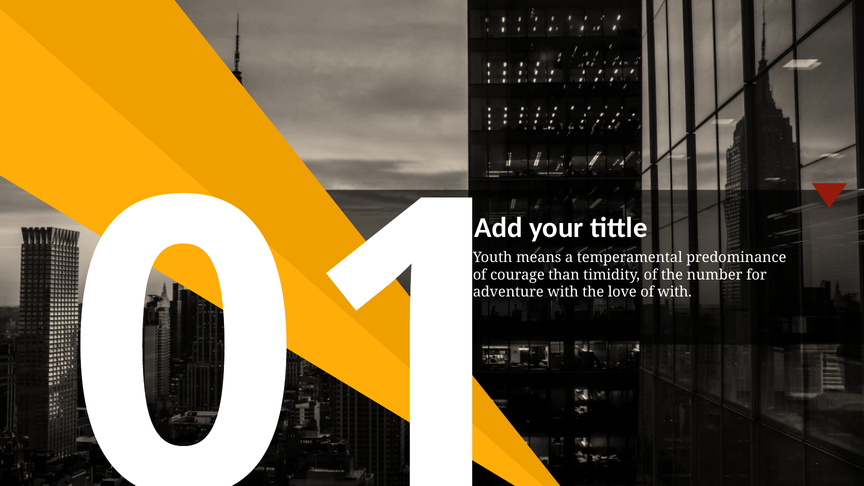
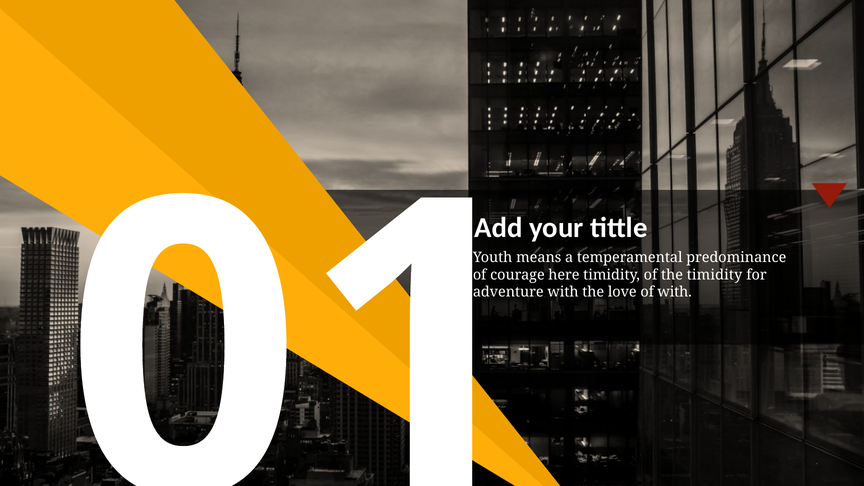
than: than -> here (564, 275)
the number: number -> timidity (715, 275)
